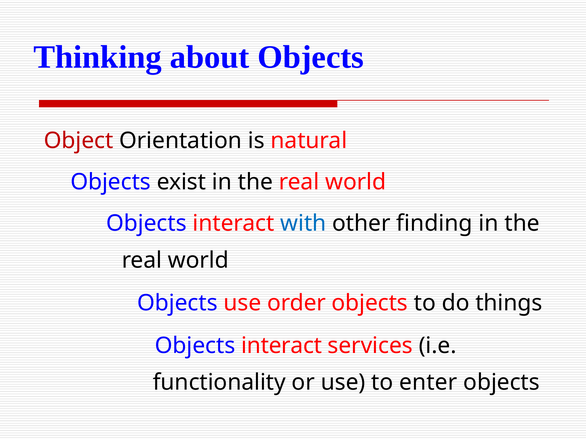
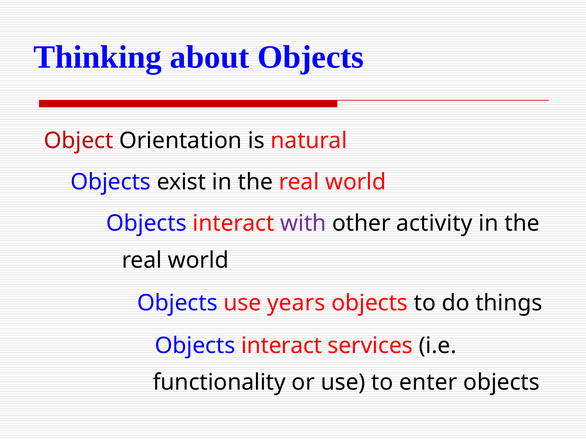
with colour: blue -> purple (303, 224)
finding: finding -> activity (434, 224)
order: order -> years (296, 303)
